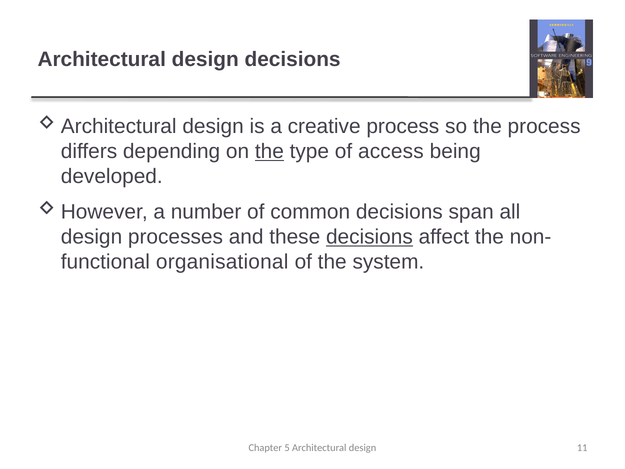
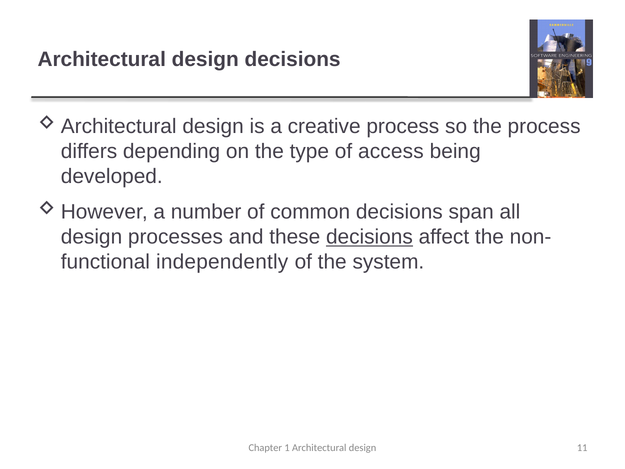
the underline: present -> none (269, 151)
organisational: organisational -> independently (222, 262)
5: 5 -> 1 (287, 448)
